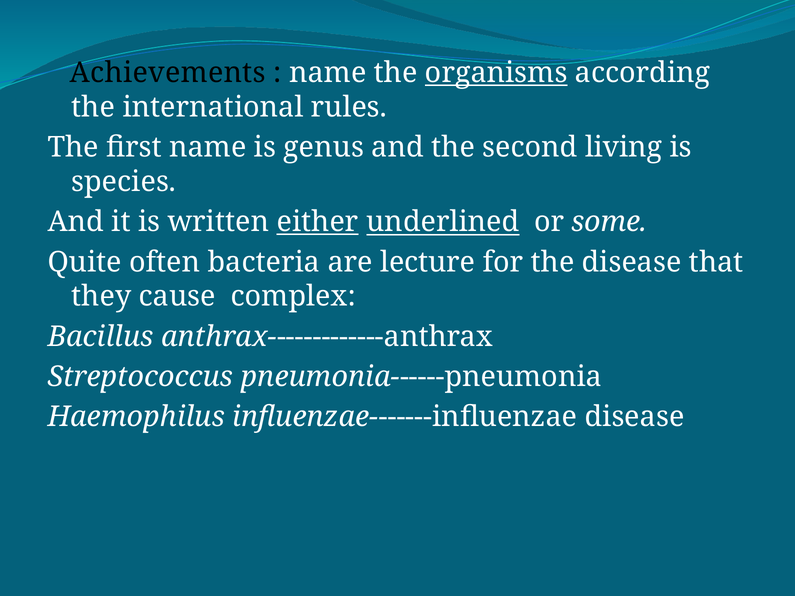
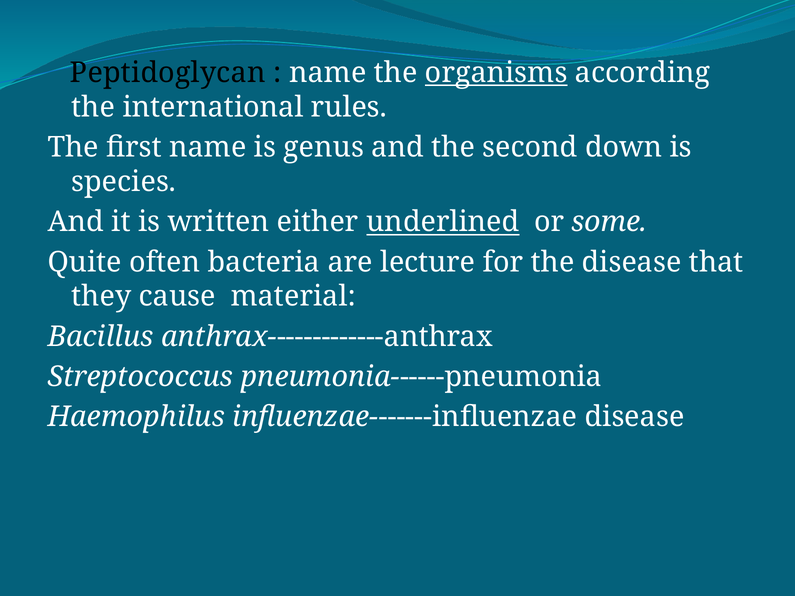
Achievements: Achievements -> Peptidoglycan (168, 73)
living: living -> down (624, 147)
either underline: present -> none (318, 222)
complex: complex -> material (293, 297)
